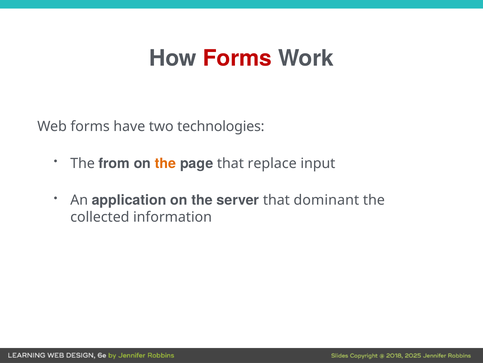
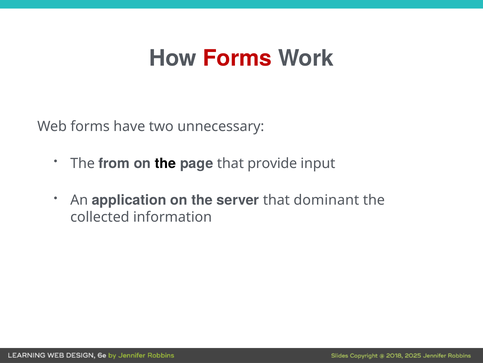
technologies: technologies -> unnecessary (221, 126)
the colour: orange -> black (165, 163)
replace: replace -> provide (272, 163)
